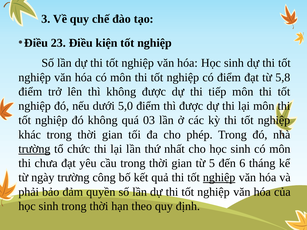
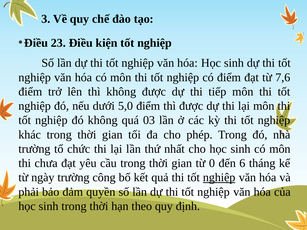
5,8: 5,8 -> 7,6 (283, 77)
trường underline: present -> none (34, 149)
5: 5 -> 0 (212, 163)
